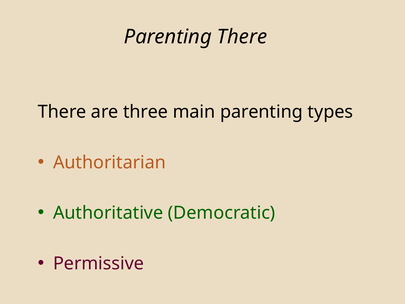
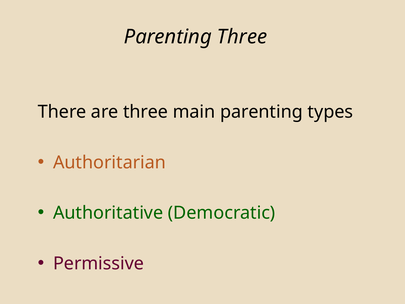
Parenting There: There -> Three (242, 37)
